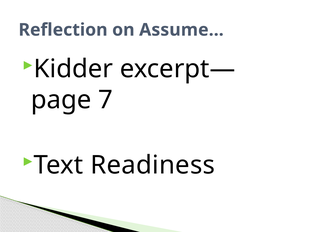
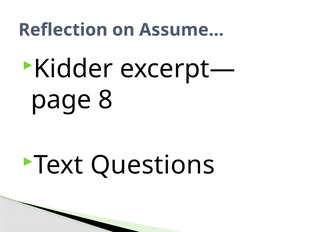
7: 7 -> 8 (106, 100)
Readiness: Readiness -> Questions (153, 165)
